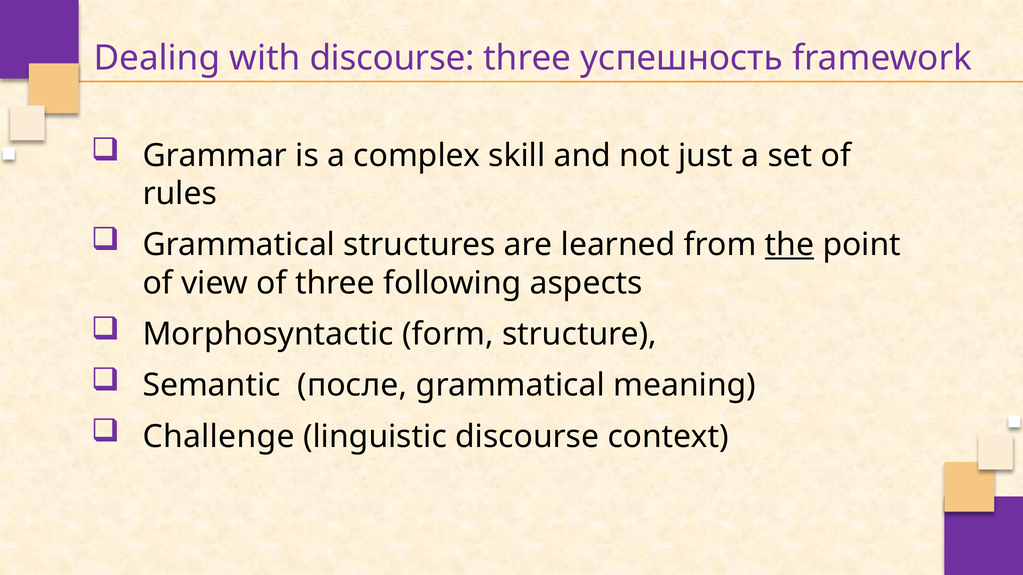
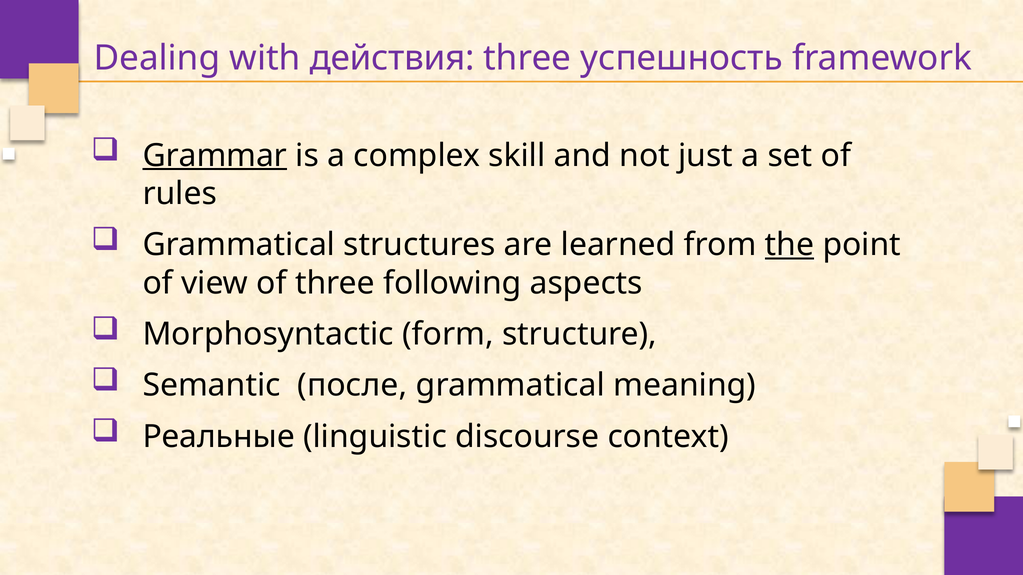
with discourse: discourse -> действия (392, 58)
Grammar underline: none -> present (215, 156)
Challenge: Challenge -> Реальные (219, 437)
